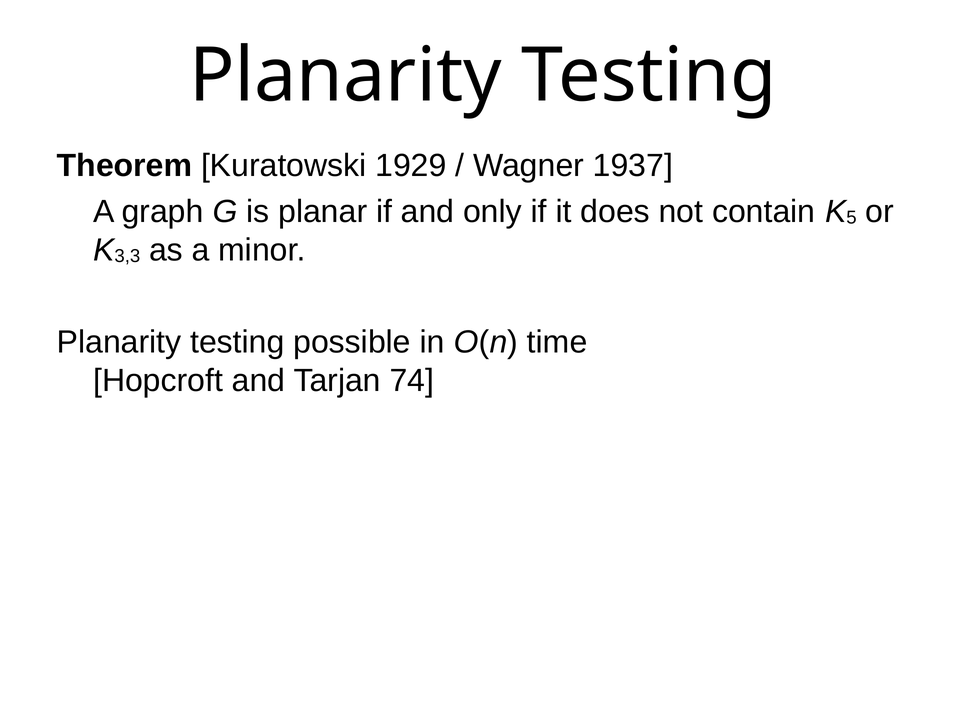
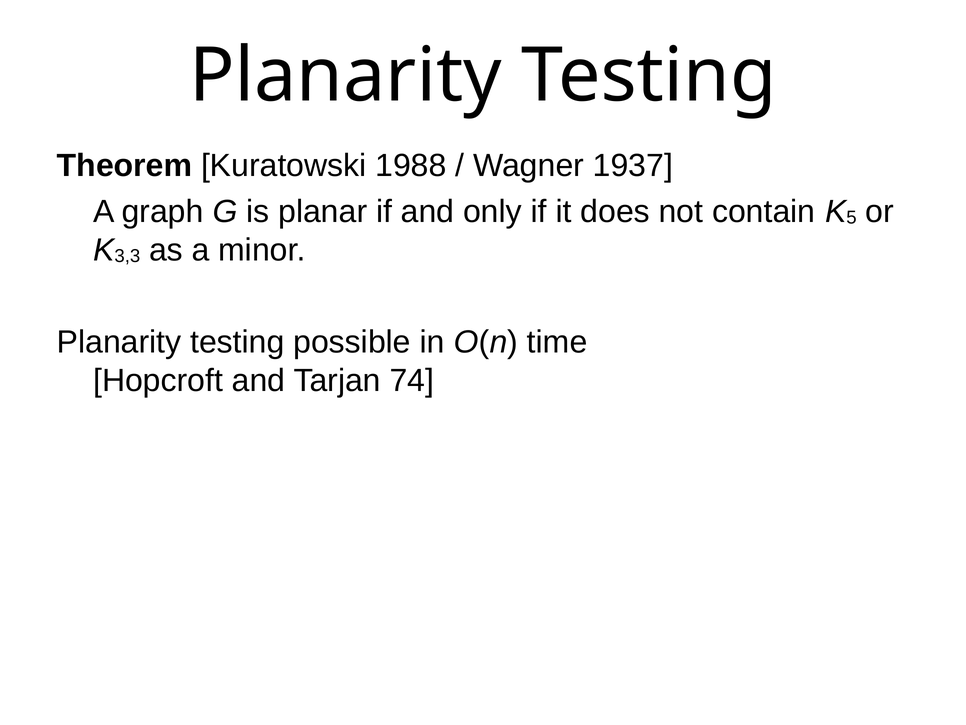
1929: 1929 -> 1988 (411, 166)
